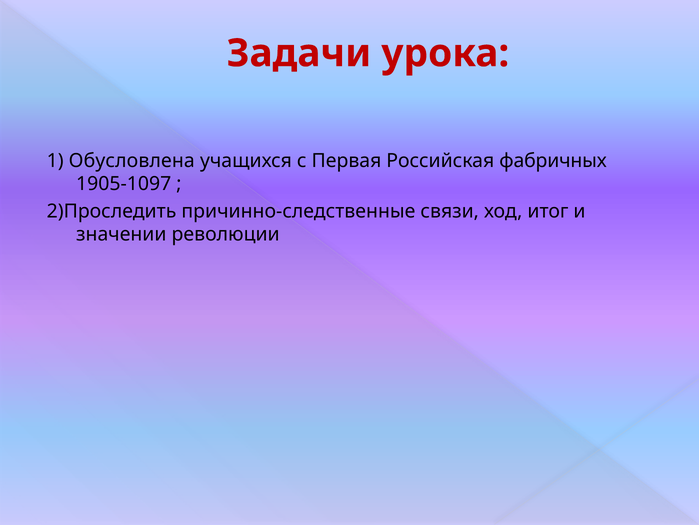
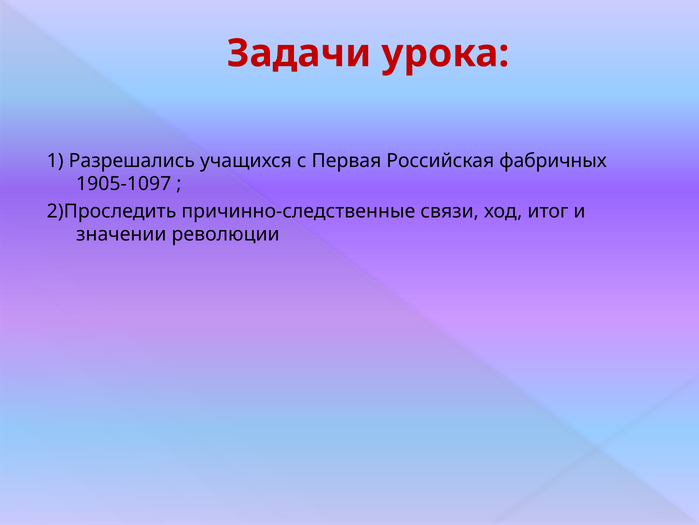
Обусловлена: Обусловлена -> Разрешались (132, 160)
